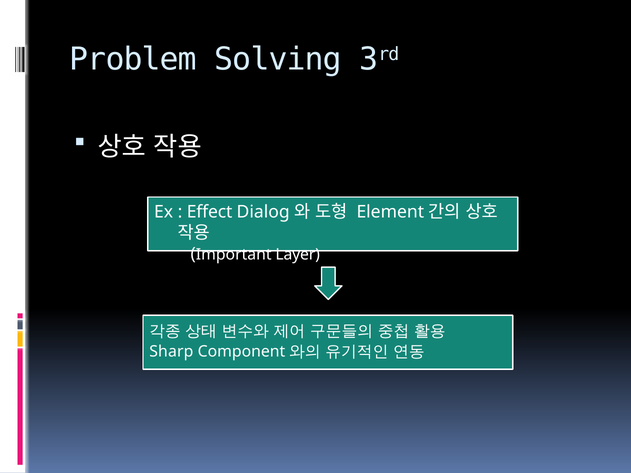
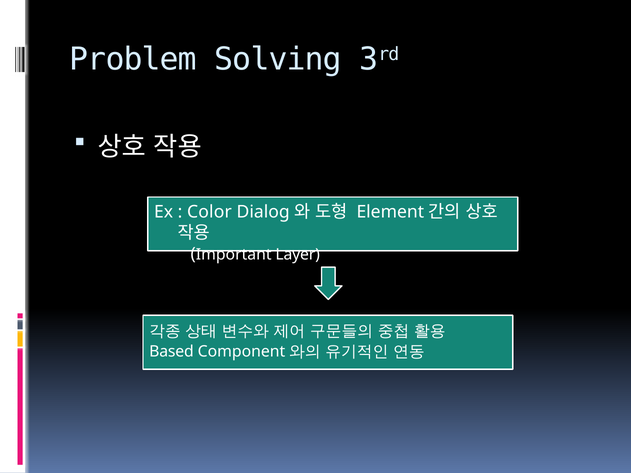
Effect: Effect -> Color (209, 212)
Sharp: Sharp -> Based (171, 352)
